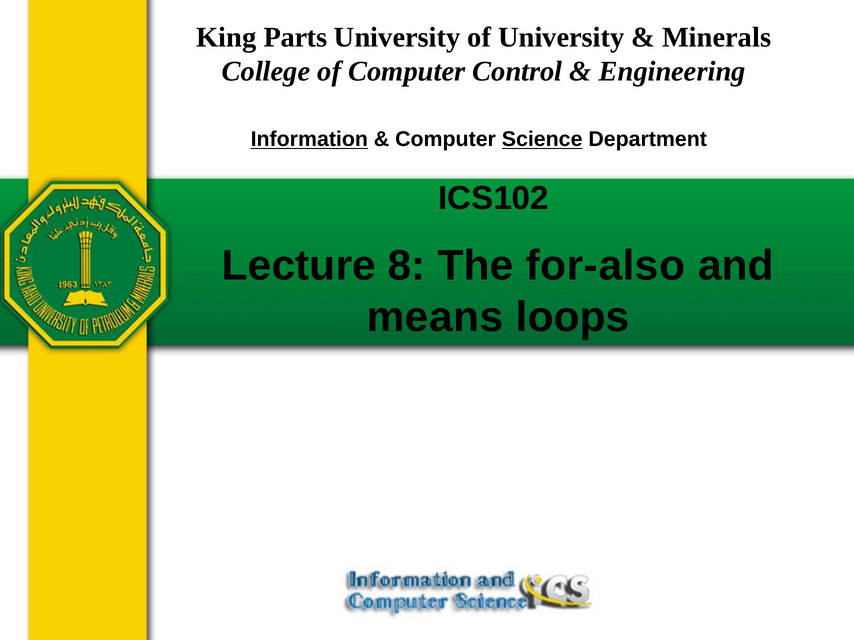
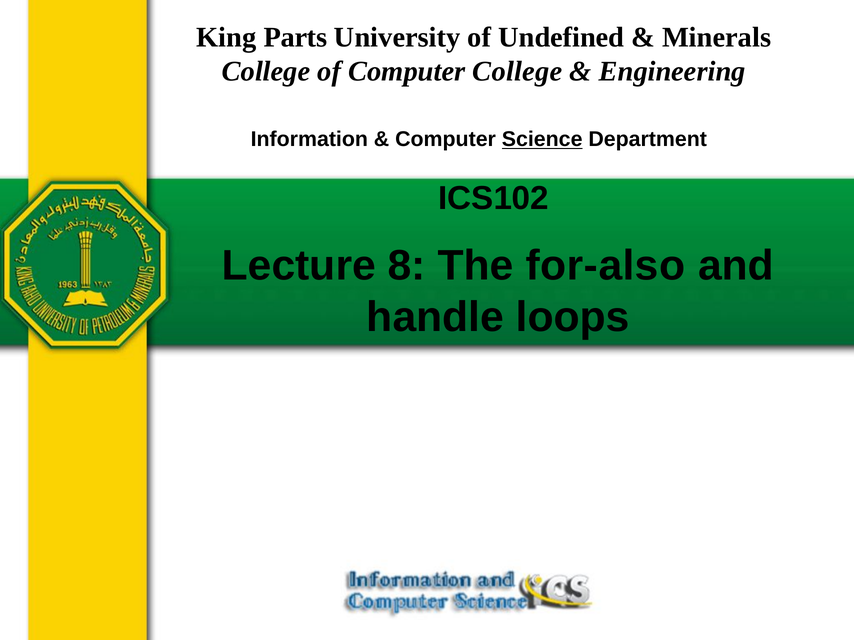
of University: University -> Undefined (561, 37)
Computer Control: Control -> College (517, 72)
Information underline: present -> none (309, 139)
means: means -> handle (435, 317)
